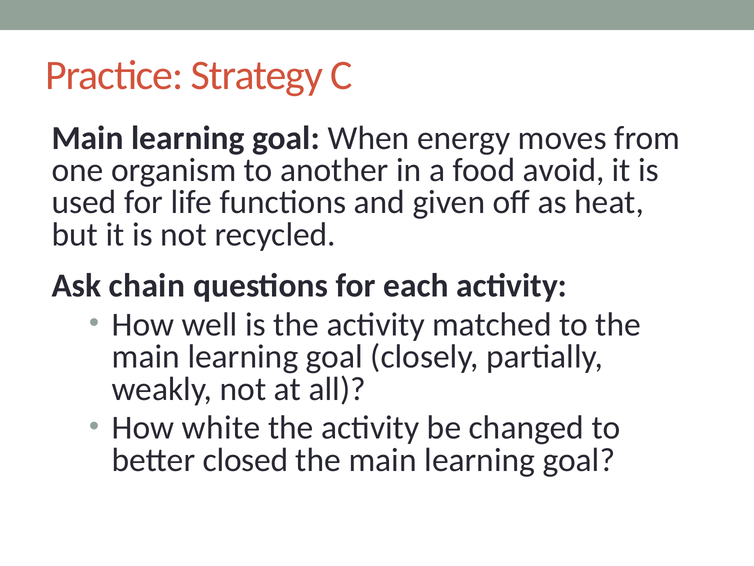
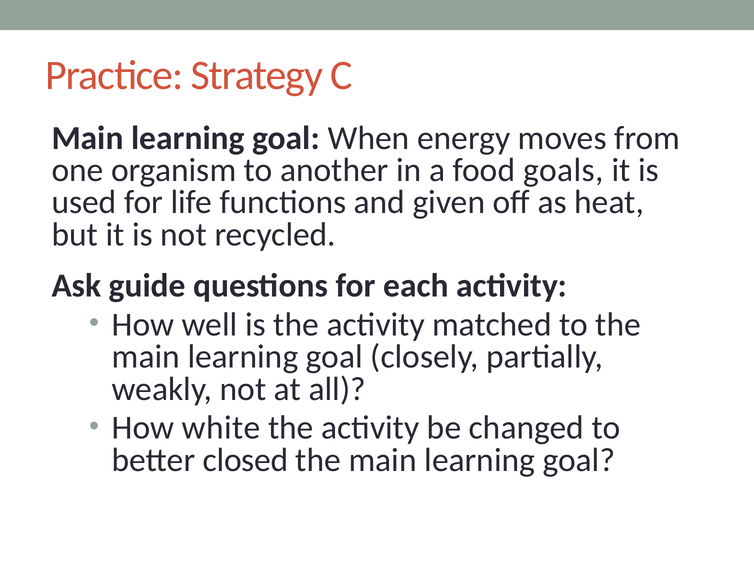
avoid: avoid -> goals (563, 170)
chain: chain -> guide (147, 285)
